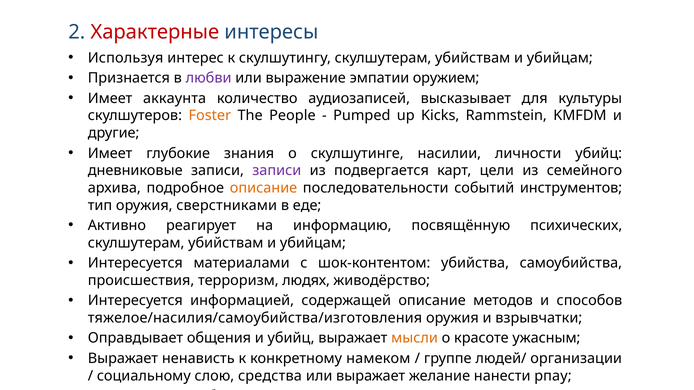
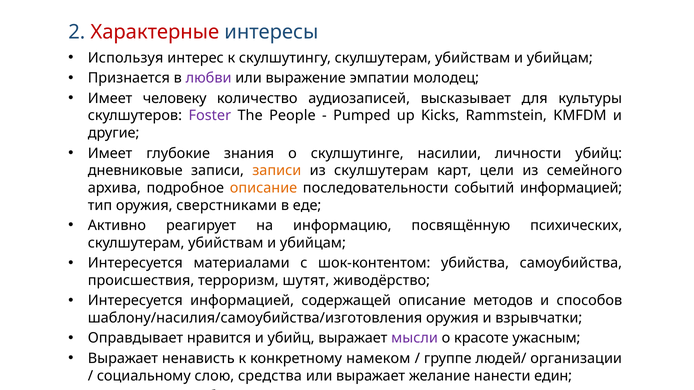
оружием: оружием -> молодец (446, 78)
аккаунта: аккаунта -> человеку (175, 98)
Foster colour: orange -> purple (210, 116)
записи colour: purple -> orange (277, 171)
из подвергается: подвергается -> скулшутерам (381, 171)
событий инструментов: инструментов -> информацией (571, 188)
людях: людях -> шутят (306, 281)
тяжелое/насилия/самоубийства/изготовления: тяжелое/насилия/самоубийства/изготовления -> шаблону/насилия/самоубийства/изготовления (255, 318)
общения: общения -> нравится (219, 339)
мысли colour: orange -> purple (415, 339)
рпау: рпау -> един (553, 376)
